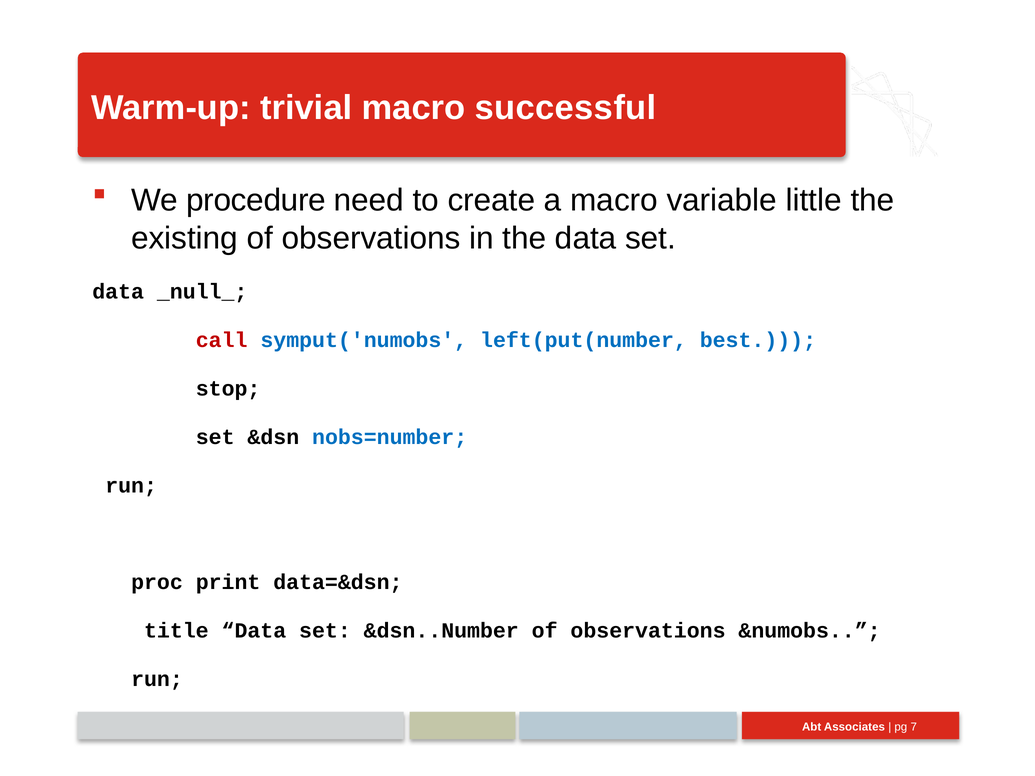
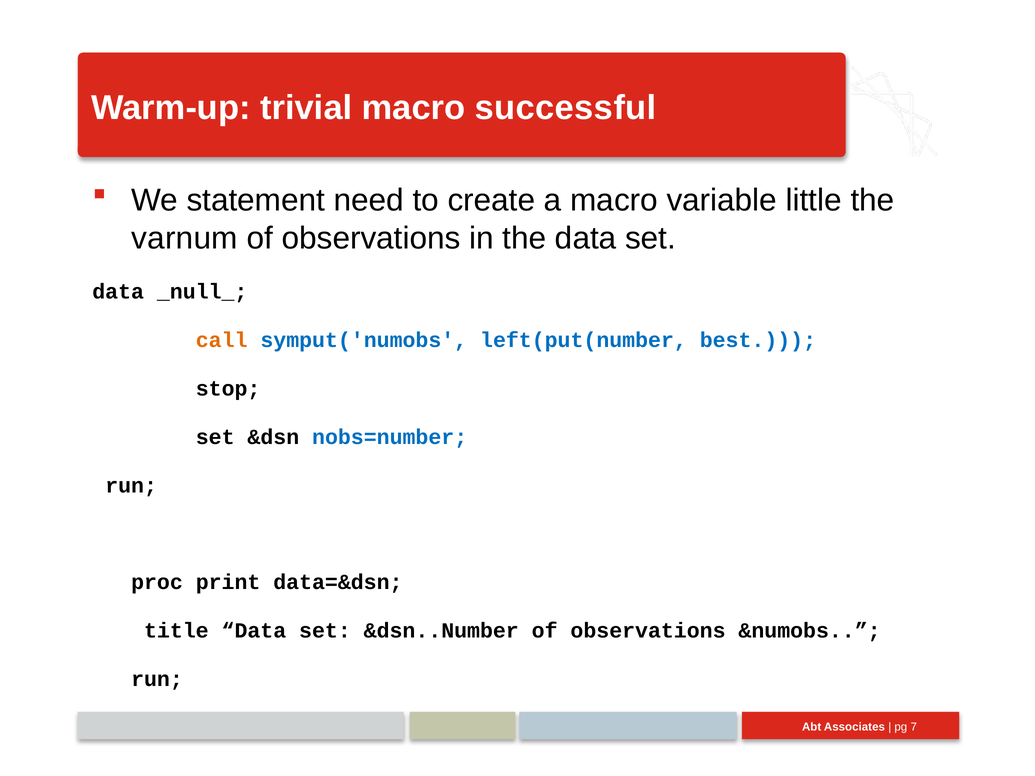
procedure: procedure -> statement (256, 200)
existing: existing -> varnum (184, 238)
call colour: red -> orange (222, 340)
